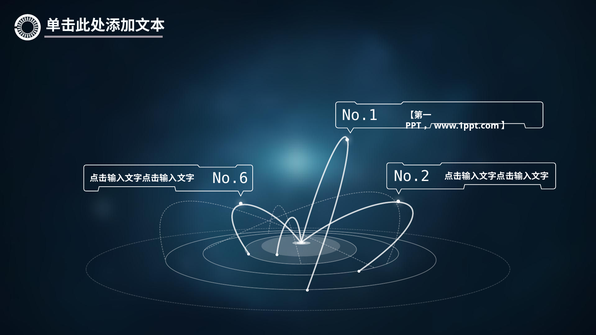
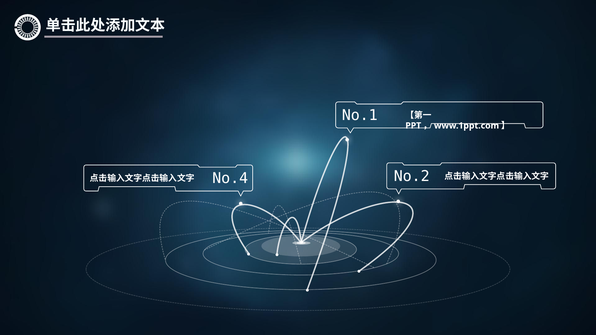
No.6: No.6 -> No.4 (230, 179)
